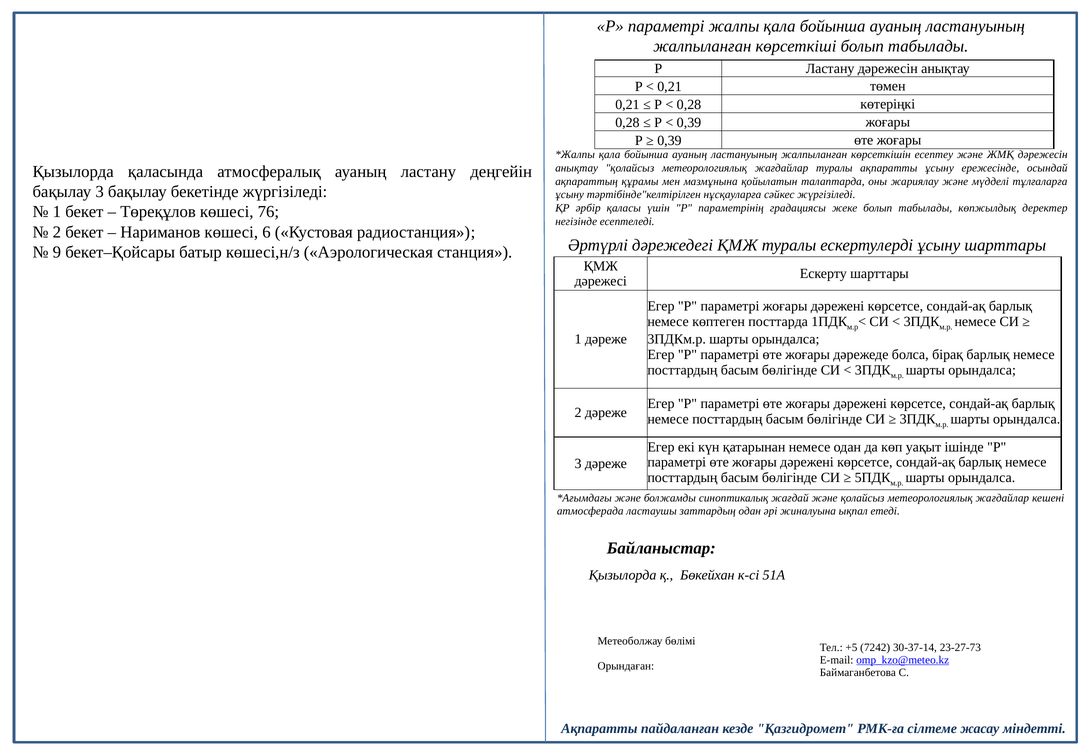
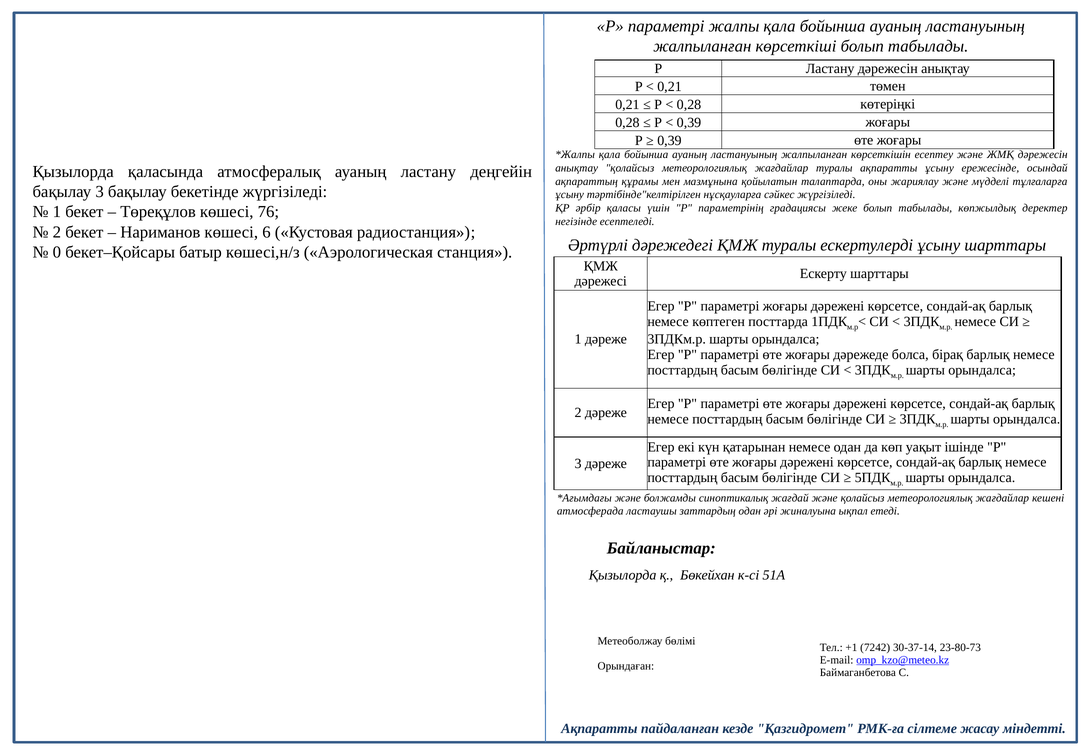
9: 9 -> 0 (57, 252)
+5: +5 -> +1 (851, 648)
23-27-73: 23-27-73 -> 23-80-73 (960, 648)
